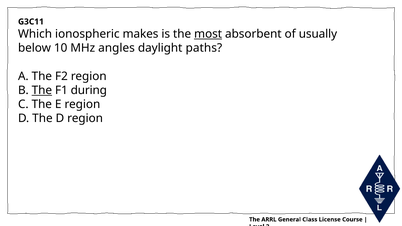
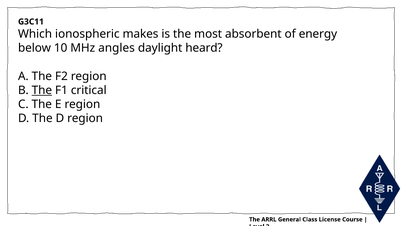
most underline: present -> none (208, 34)
usually: usually -> energy (318, 34)
paths: paths -> heard (204, 48)
during: during -> critical (89, 90)
